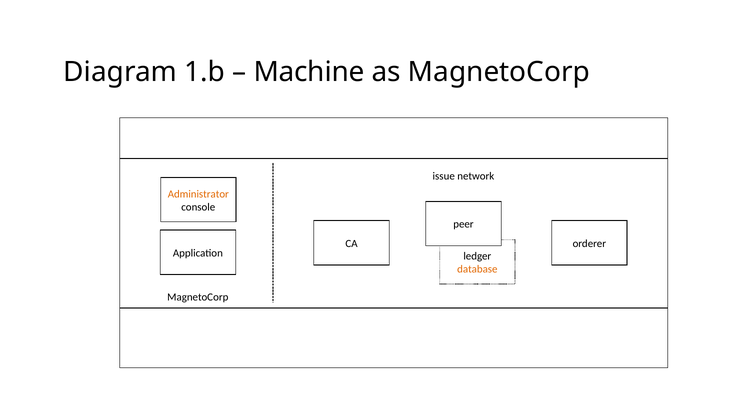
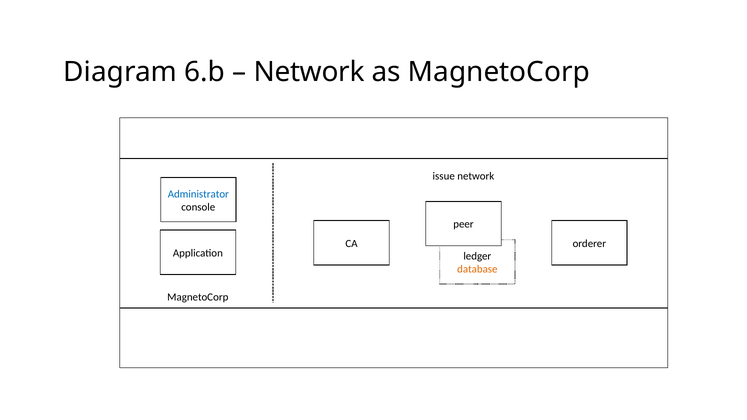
1.b: 1.b -> 6.b (205, 72)
Machine: Machine -> Network (309, 72)
Administrator colour: orange -> blue (198, 194)
